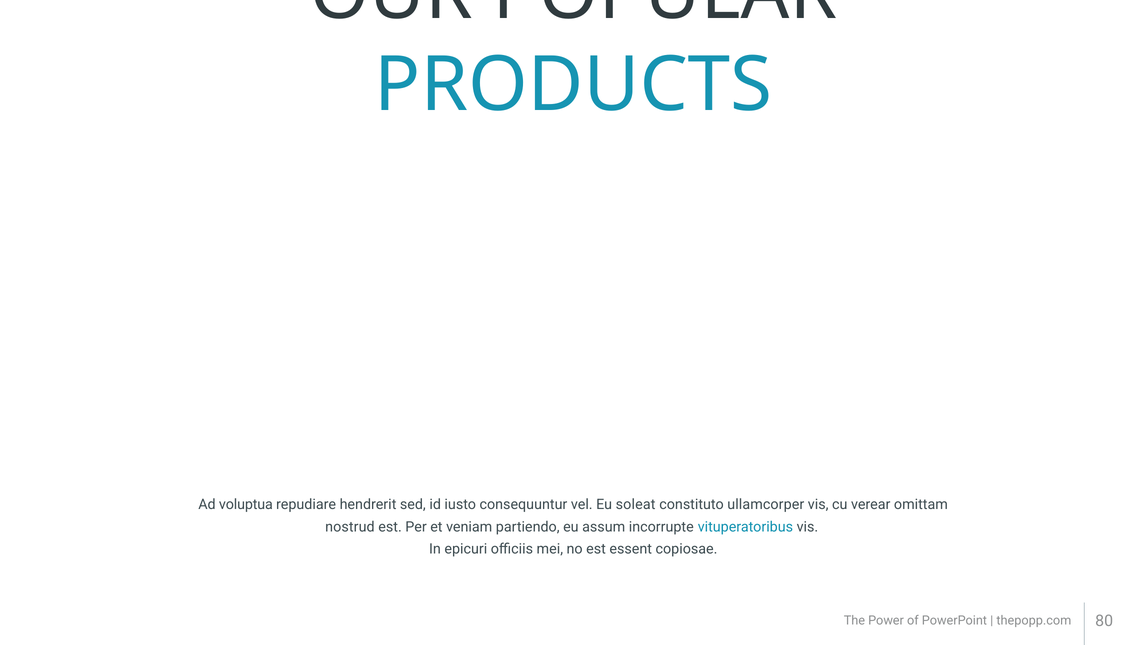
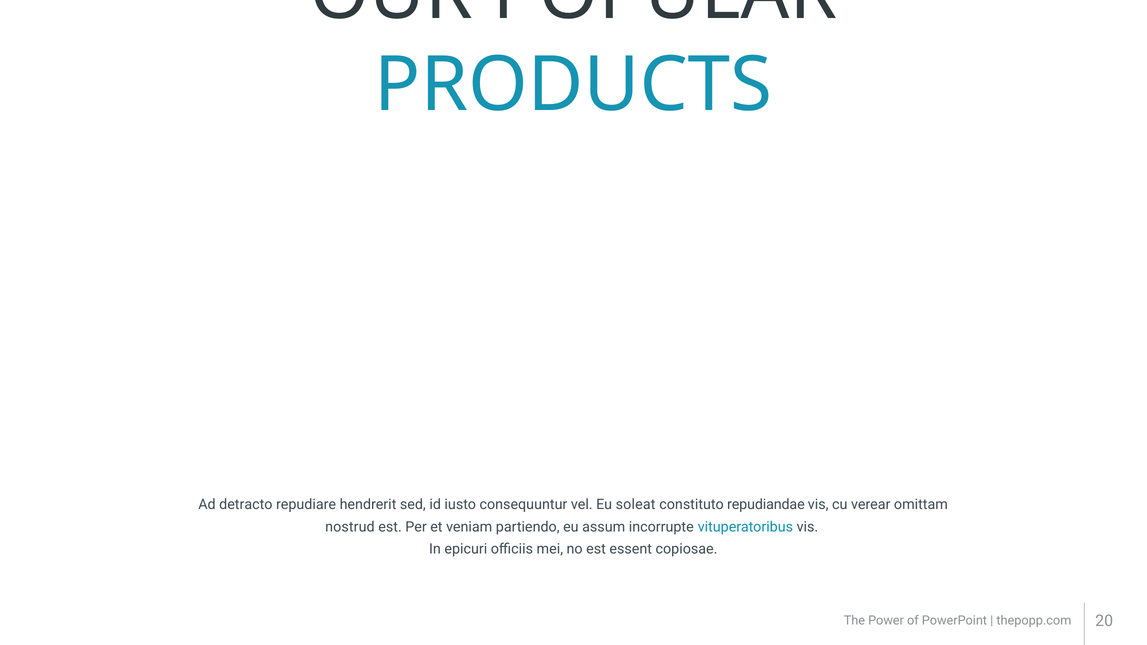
voluptua: voluptua -> detracto (246, 505)
ullamcorper: ullamcorper -> repudiandae (766, 505)
80: 80 -> 20 (1104, 621)
